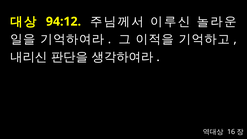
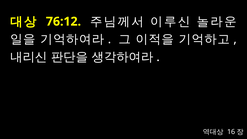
94:12: 94:12 -> 76:12 (63, 22)
